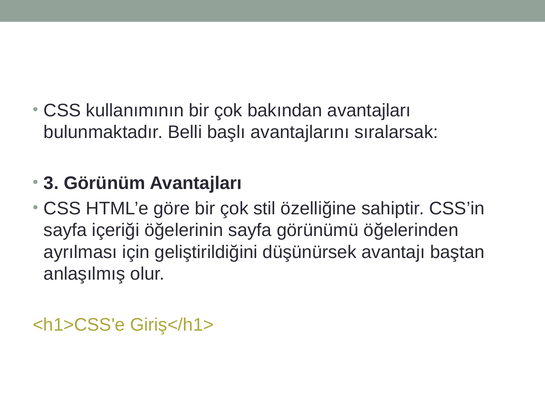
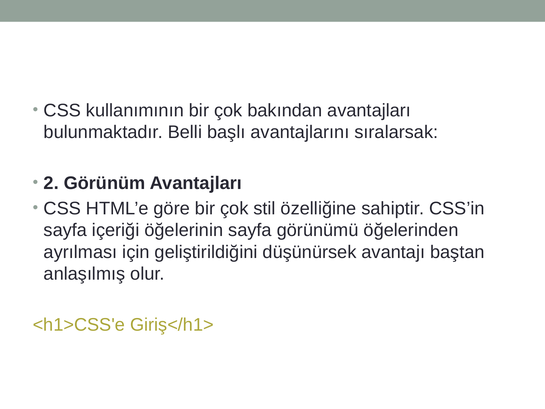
3: 3 -> 2 (51, 183)
